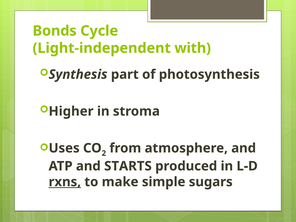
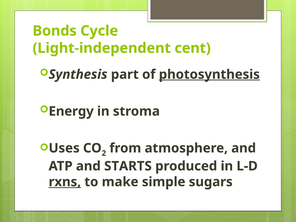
with: with -> cent (193, 48)
photosynthesis underline: none -> present (209, 74)
Higher: Higher -> Energy (71, 111)
